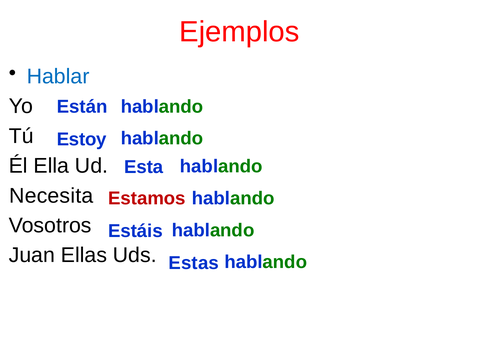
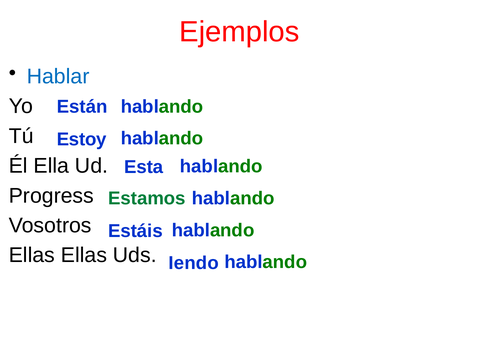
Necesita: Necesita -> Progress (51, 196)
Estamos colour: red -> green (147, 198)
Juan: Juan -> Ellas (32, 255)
Estas: Estas -> Iendo (194, 263)
